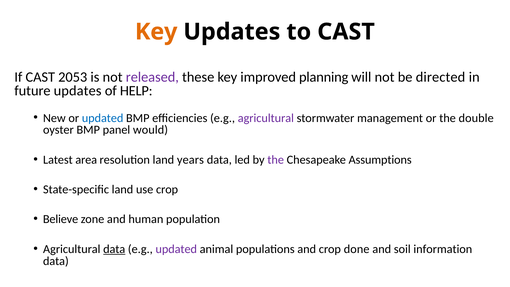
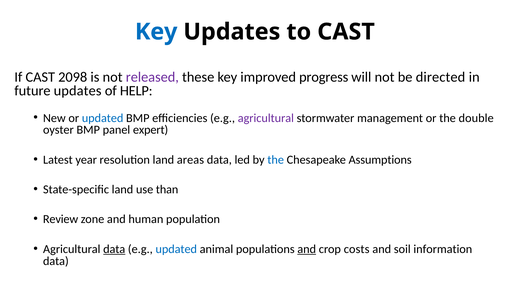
Key colour: orange -> blue (156, 32)
2053: 2053 -> 2098 (73, 77)
planning: planning -> progress (324, 77)
would: would -> expert (151, 130)
area: area -> year (86, 160)
years: years -> areas (190, 160)
the colour: purple -> blue (276, 160)
use crop: crop -> than (167, 189)
Believe: Believe -> Review (61, 219)
updated colour: purple -> blue (176, 249)
and underline: none -> present (307, 249)
done: done -> costs (357, 249)
